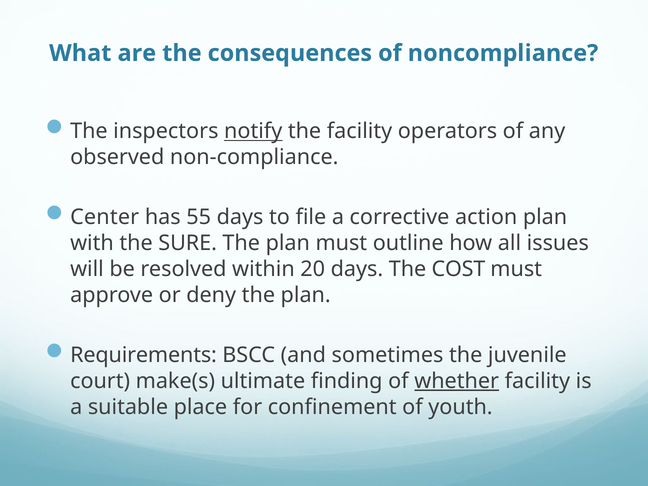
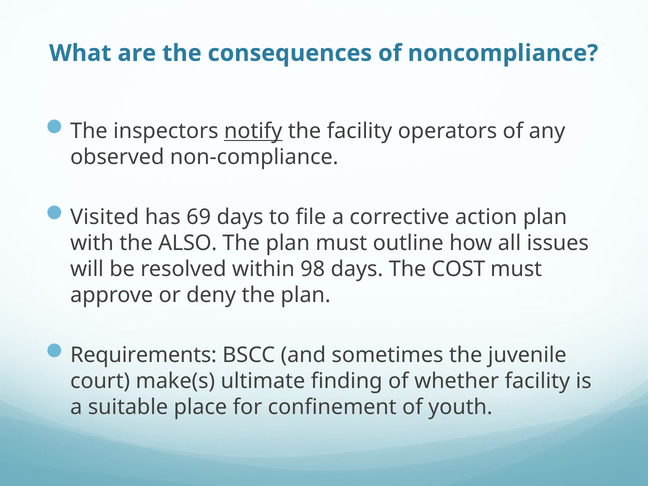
Center: Center -> Visited (105, 217)
55: 55 -> 69 (199, 217)
SURE: SURE -> ALSO (188, 243)
20: 20 -> 98 (313, 269)
whether underline: present -> none (457, 381)
